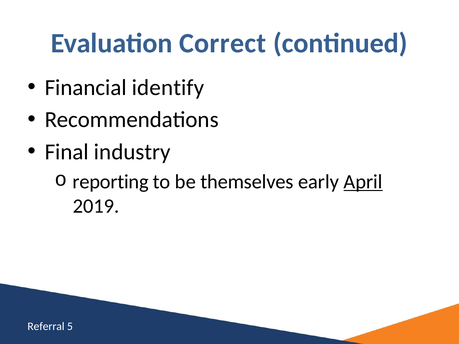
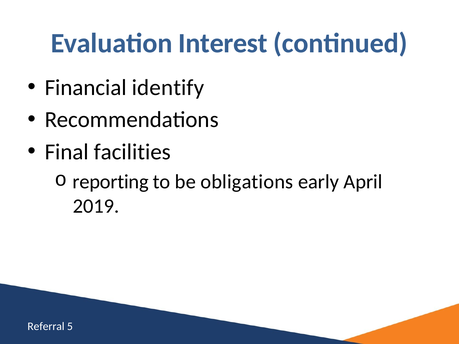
Correct: Correct -> Interest (223, 43)
industry: industry -> facilities (132, 152)
themselves: themselves -> obligations (247, 182)
April underline: present -> none (363, 182)
